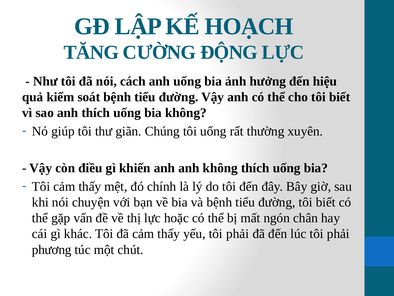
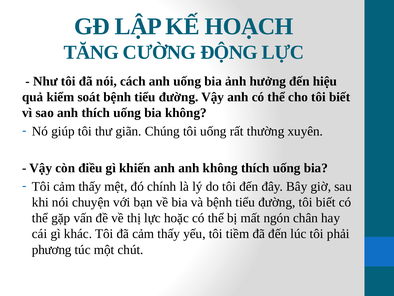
yếu tôi phải: phải -> tiềm (238, 233)
